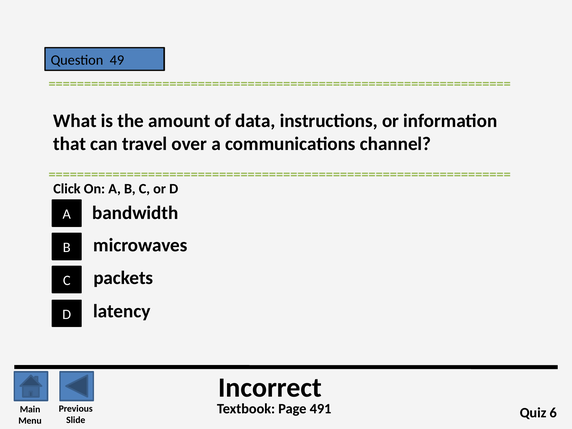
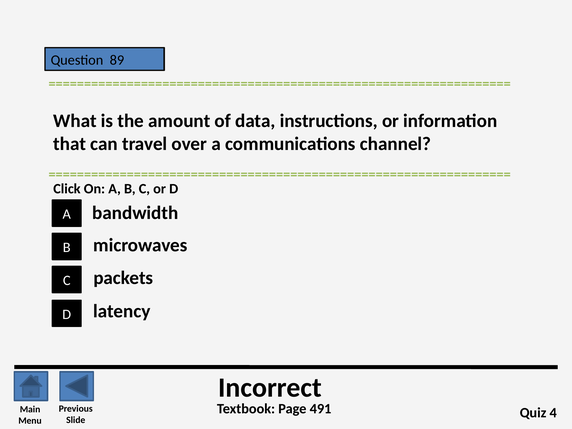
49: 49 -> 89 (117, 60)
6: 6 -> 4 (553, 413)
